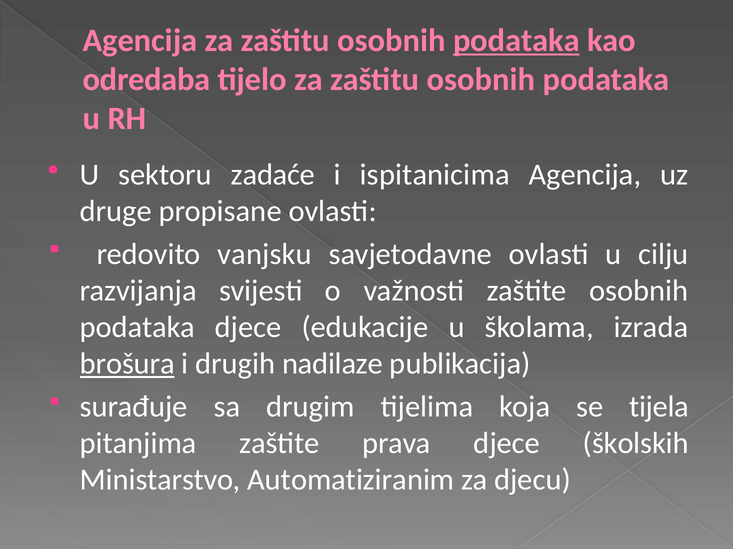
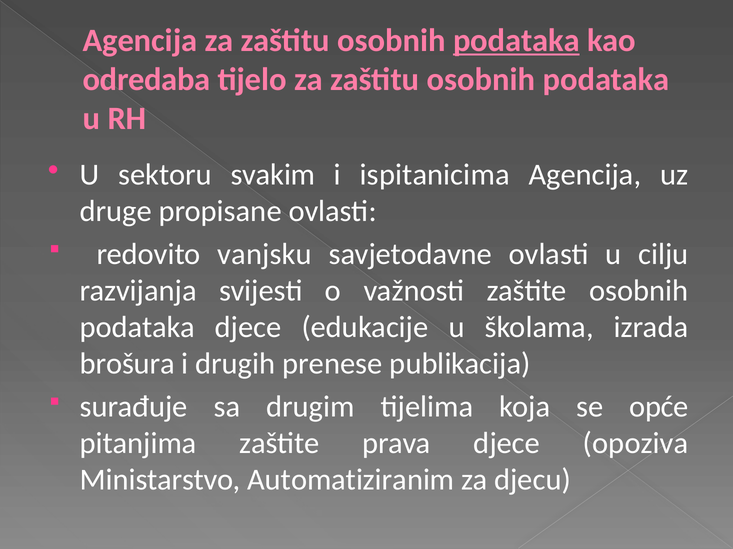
zadaće: zadaće -> svakim (273, 175)
brošura underline: present -> none (127, 364)
nadilaze: nadilaze -> prenese (332, 364)
tijela: tijela -> opće (659, 407)
školskih: školskih -> opoziva (636, 444)
